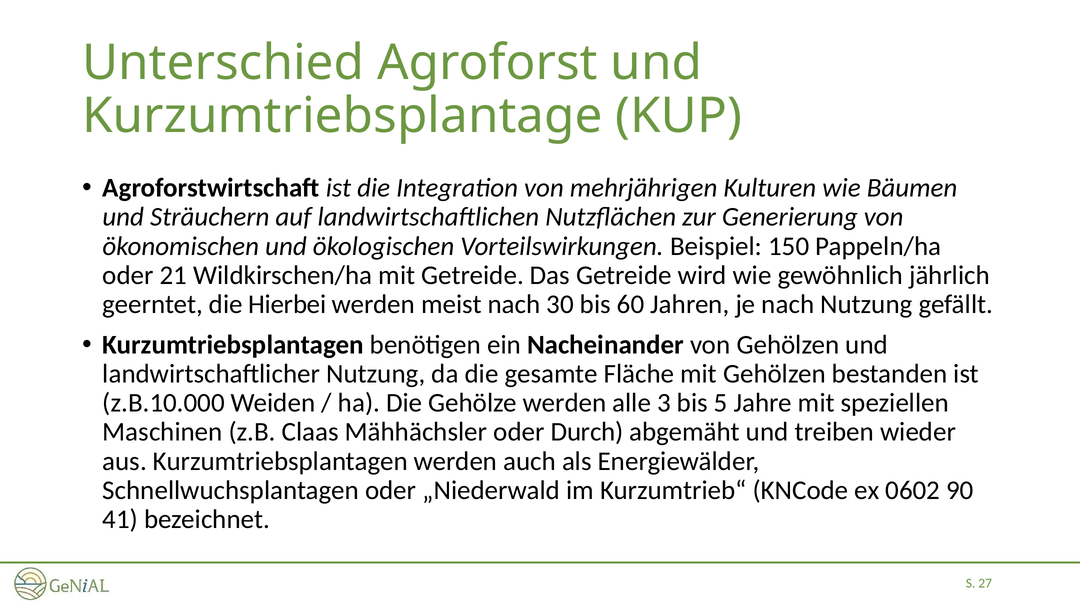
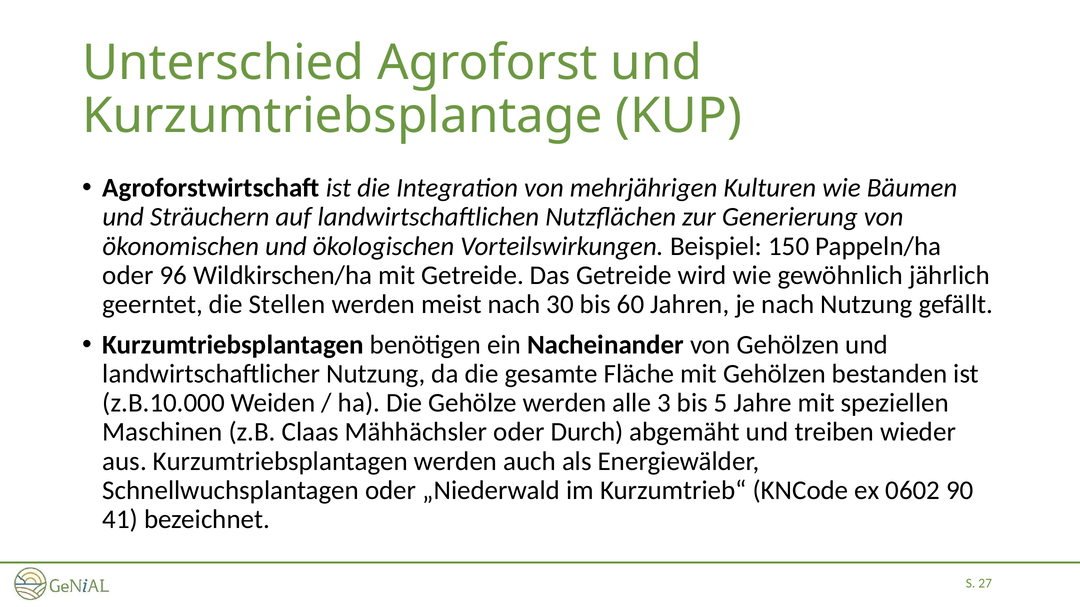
21: 21 -> 96 (173, 275)
Hierbei: Hierbei -> Stellen (287, 305)
